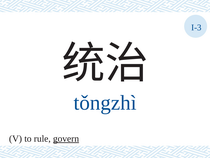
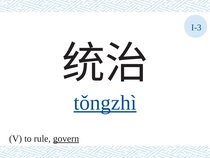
tǒngzhì underline: none -> present (105, 102)
